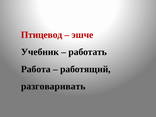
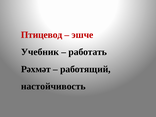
Работа: Работа -> Рәхмәт (36, 69)
разговаривать: разговаривать -> настойчивость (53, 86)
